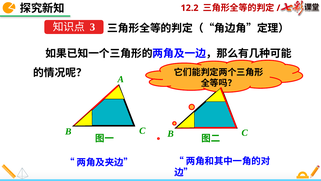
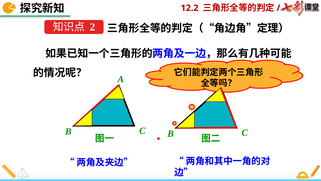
3: 3 -> 2 (92, 27)
